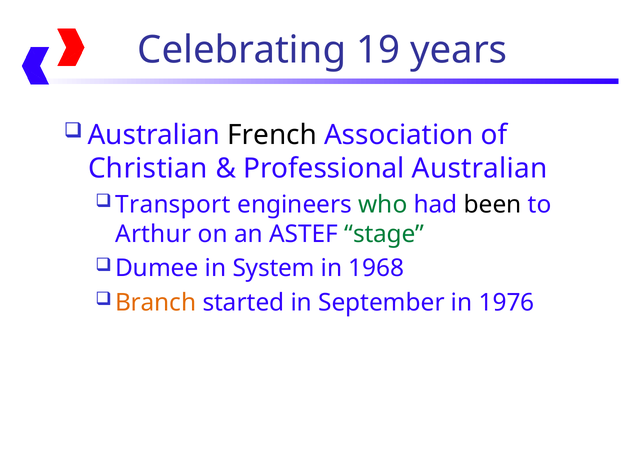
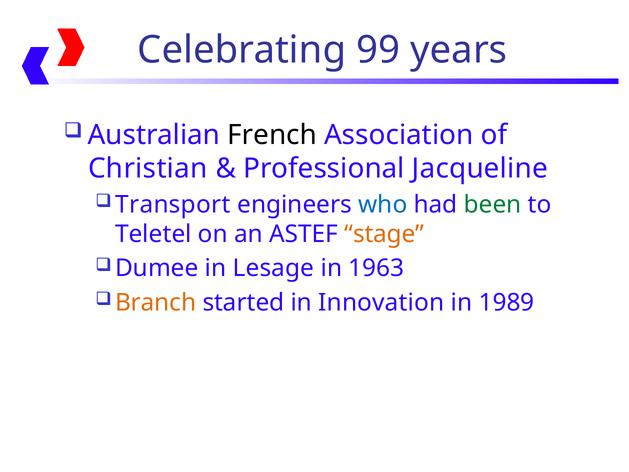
19: 19 -> 99 (378, 50)
Professional Australian: Australian -> Jacqueline (480, 168)
who colour: green -> blue (383, 205)
been colour: black -> green (493, 205)
Arthur: Arthur -> Teletel (153, 234)
stage colour: green -> orange (384, 234)
System: System -> Lesage (273, 268)
1968: 1968 -> 1963 (376, 268)
September: September -> Innovation (381, 302)
1976: 1976 -> 1989 (507, 302)
